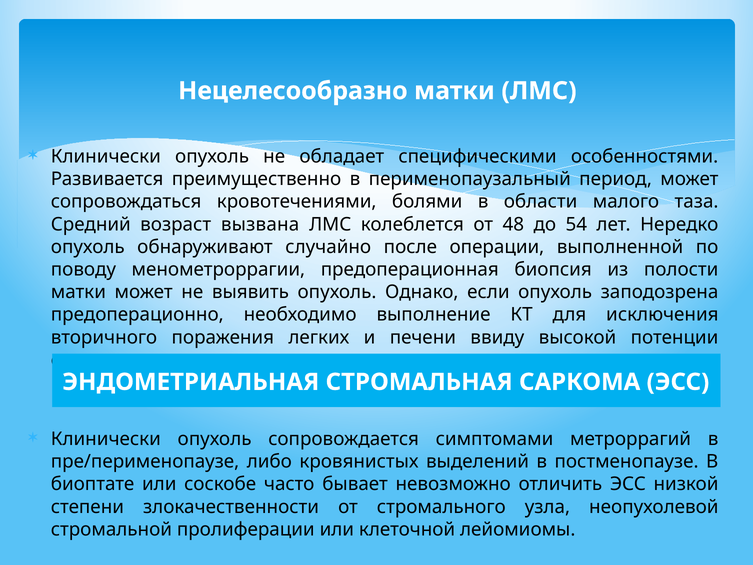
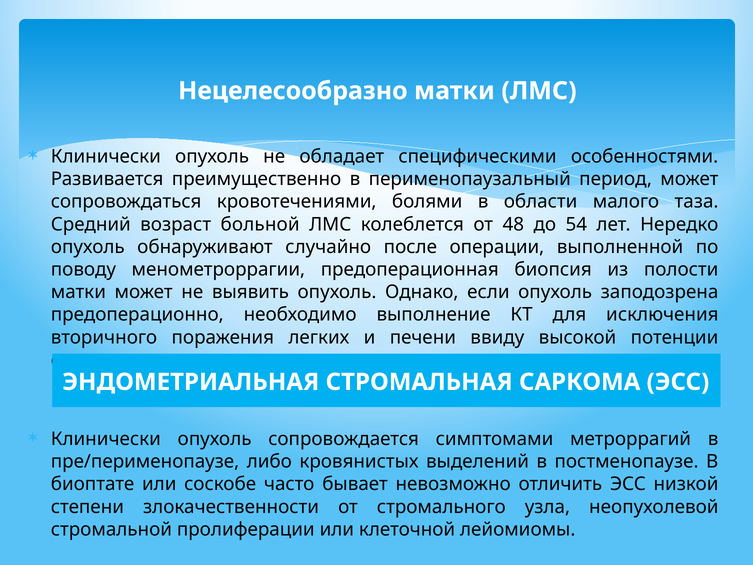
вызвана: вызвана -> больной (260, 224)
